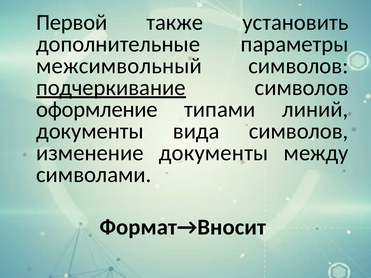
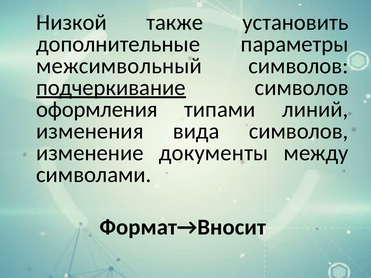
Первой: Первой -> Низкой (72, 22)
оформление: оформление -> оформления (97, 109)
документы: документы -> изменения (90, 131)
